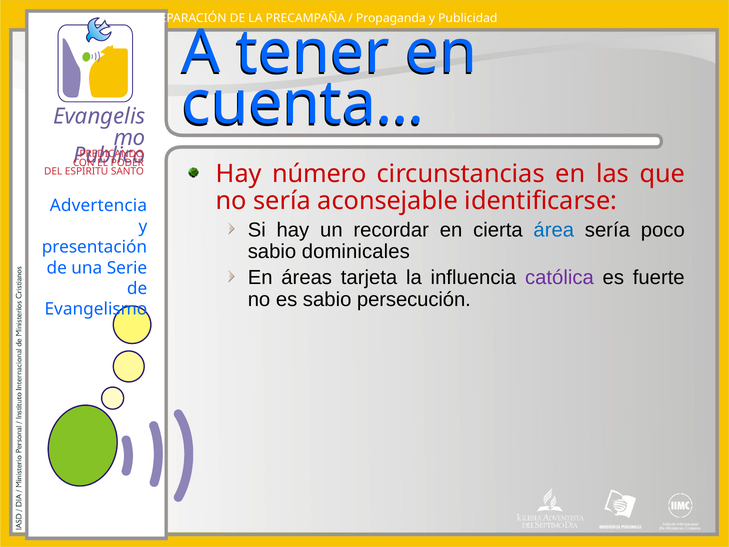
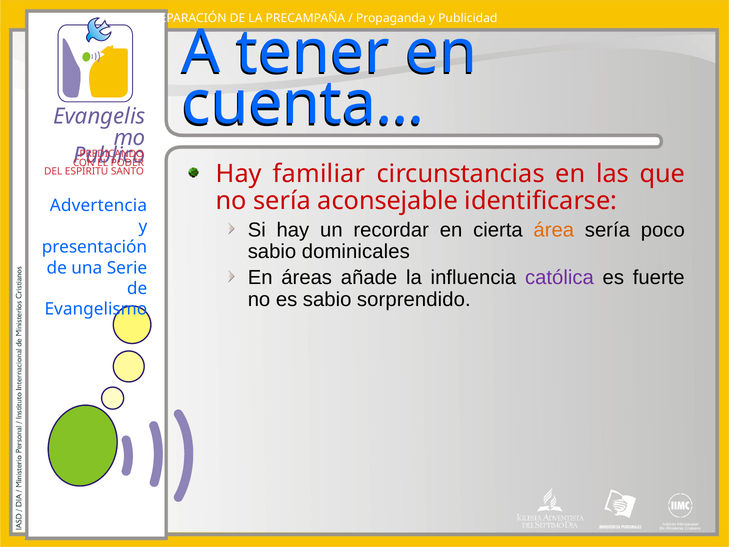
número: número -> familiar (319, 174)
área colour: blue -> orange (554, 230)
tarjeta: tarjeta -> añade (369, 278)
persecución: persecución -> sorprendido (414, 299)
